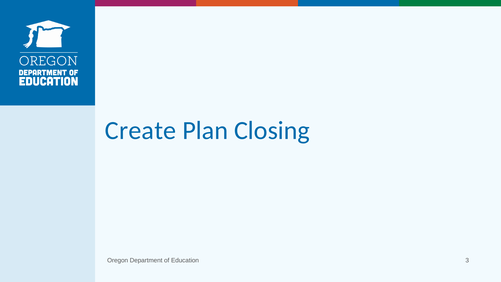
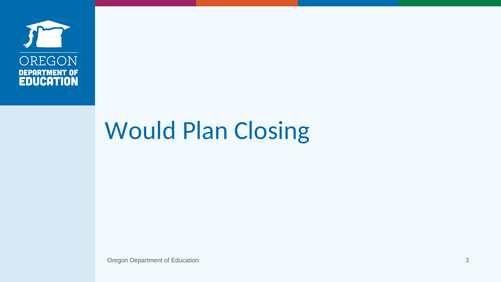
Create: Create -> Would (141, 131)
